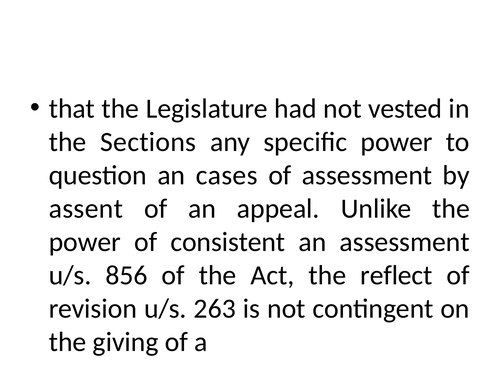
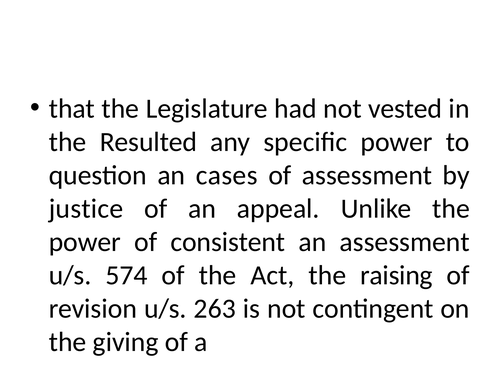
Sections: Sections -> Resulted (148, 142)
assent: assent -> justice (86, 209)
856: 856 -> 574 (126, 275)
reflect: reflect -> raising (396, 275)
